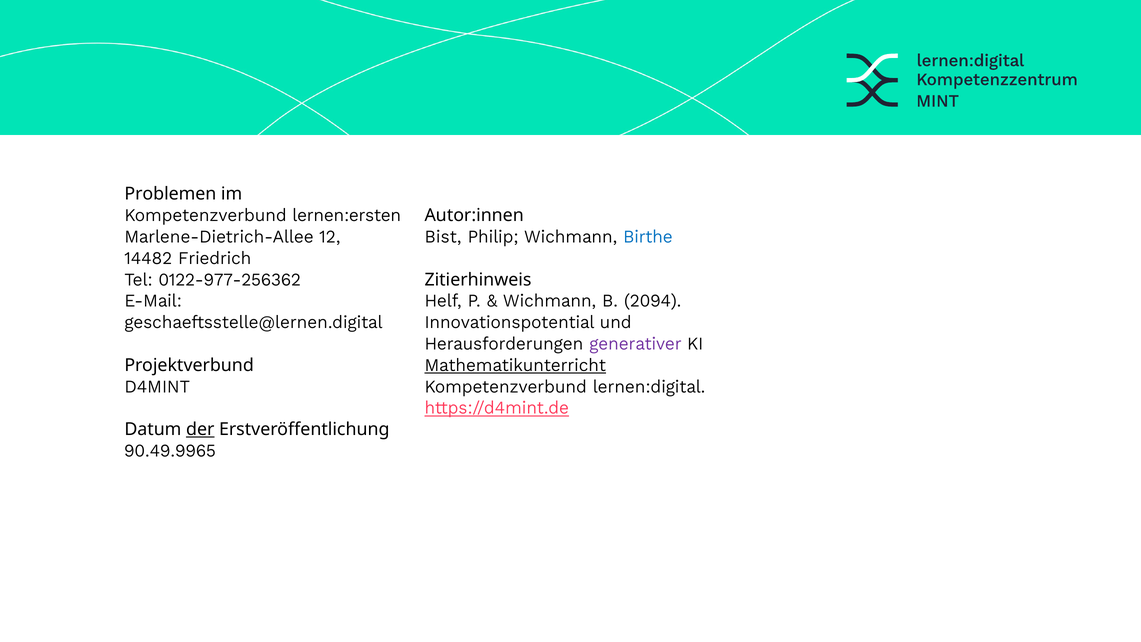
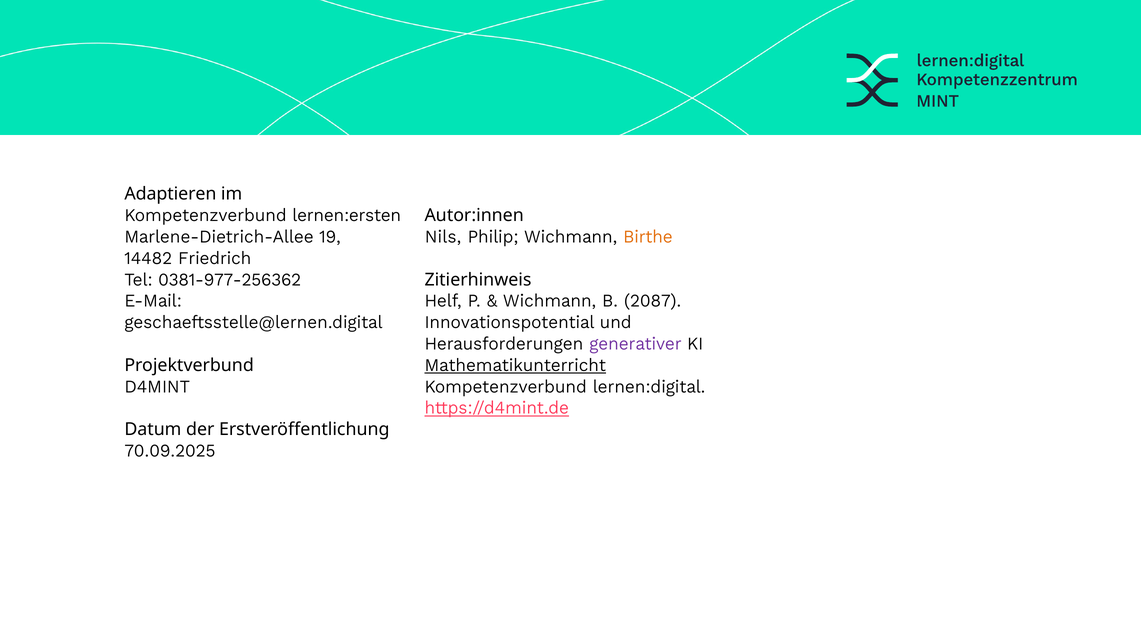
Problemen: Problemen -> Adaptieren (170, 194)
12: 12 -> 19 (330, 237)
Bist: Bist -> Nils (443, 237)
Birthe colour: blue -> orange (648, 237)
0122-977-256362: 0122-977-256362 -> 0381-977-256362 (230, 280)
2094: 2094 -> 2087 (653, 301)
der underline: present -> none (200, 429)
90.49.9965: 90.49.9965 -> 70.09.2025 (170, 451)
